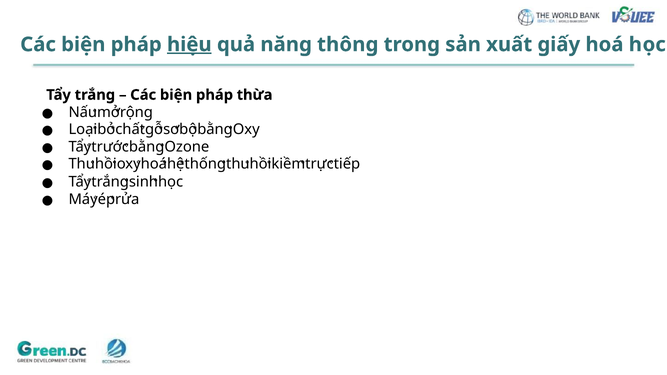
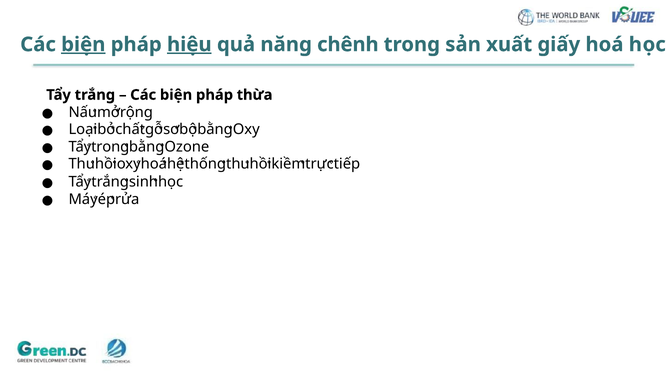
biện underline: none -> present (83, 45)
thông: thông -> chênh (348, 45)
trước: trước -> trong (110, 147)
